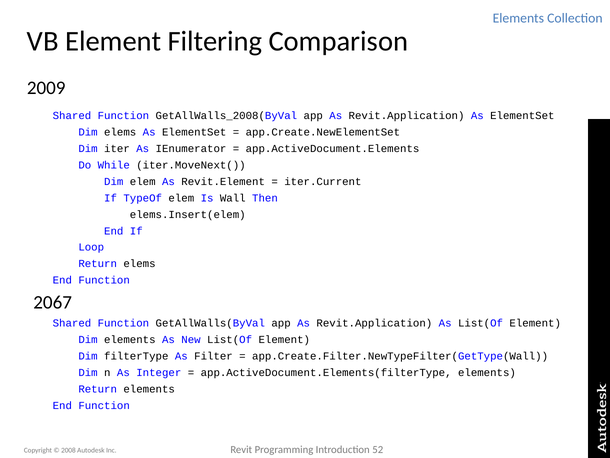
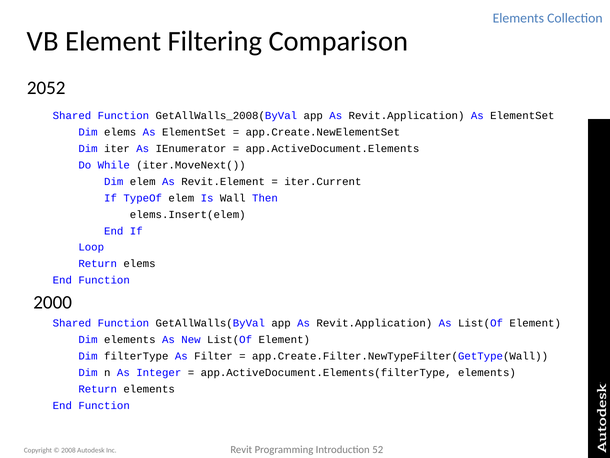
2009: 2009 -> 2052 (46, 88)
2067: 2067 -> 2000 (53, 302)
